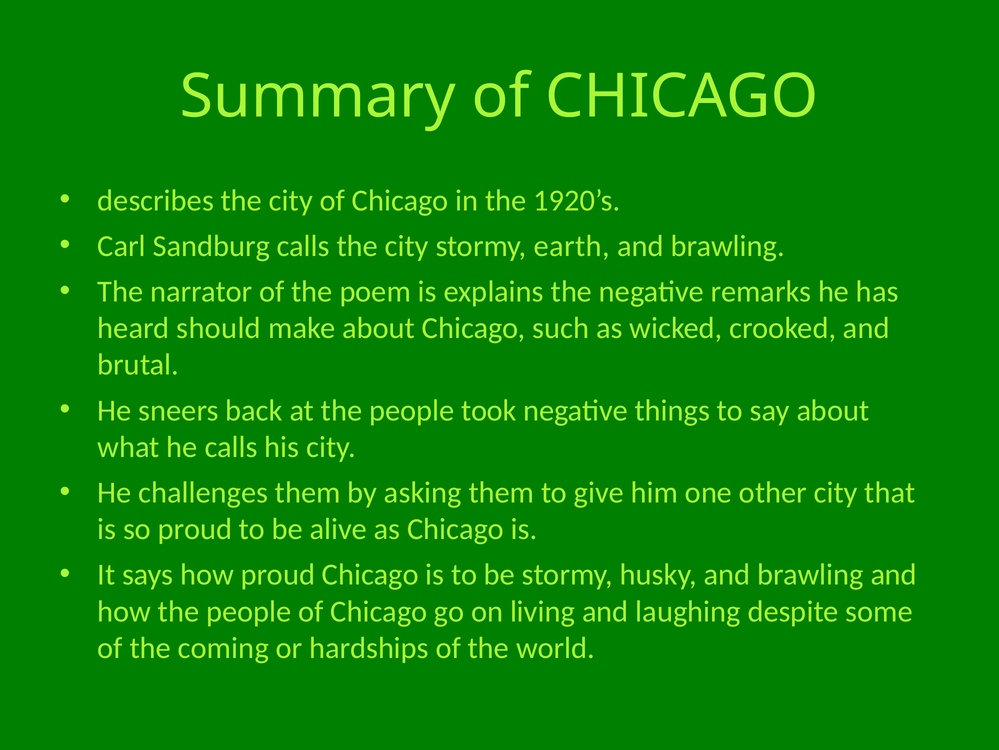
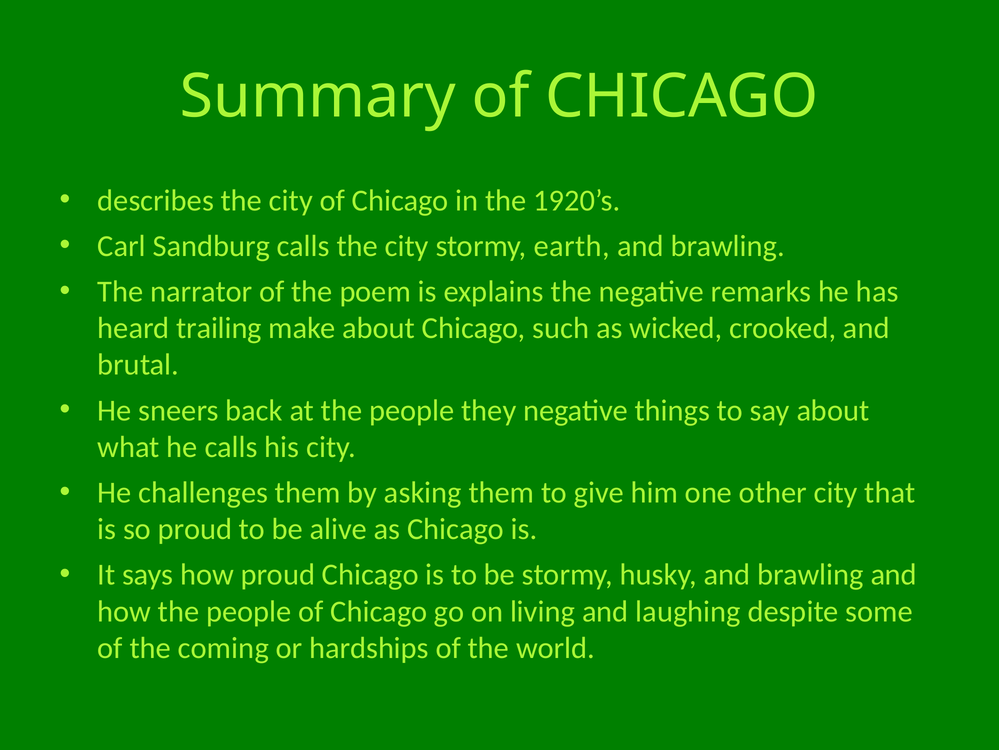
should: should -> trailing (219, 328)
took: took -> they (489, 410)
